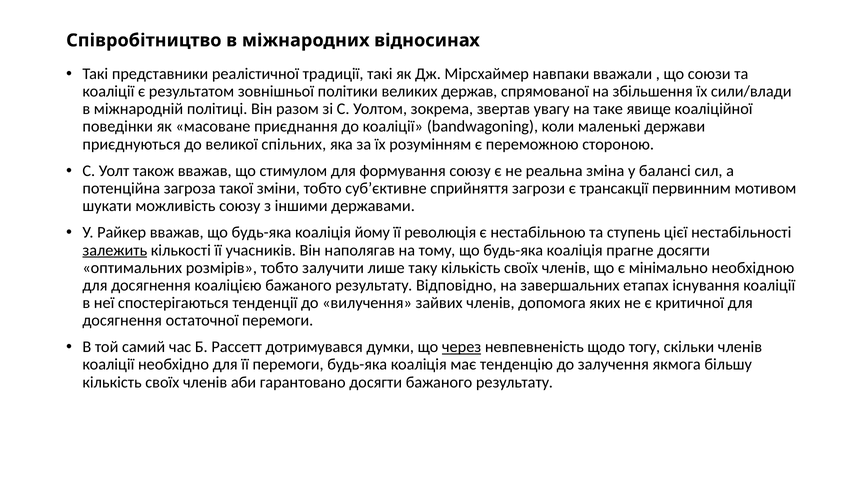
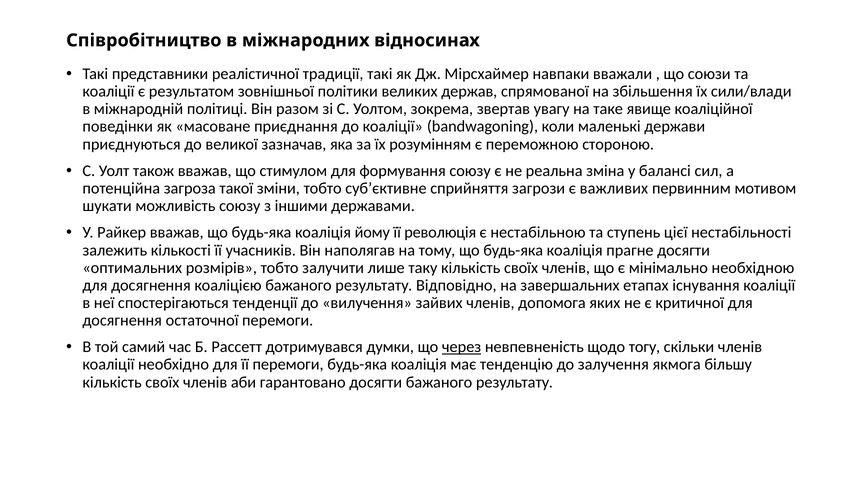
спільних: спільних -> зазначав (294, 144)
трансакції: трансакції -> важливих (614, 188)
залежить underline: present -> none (115, 250)
